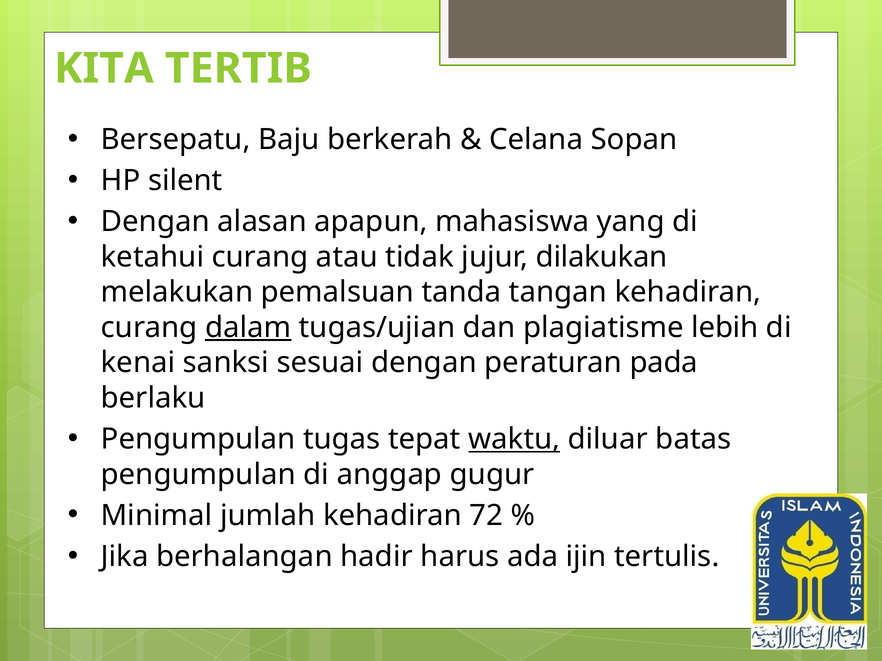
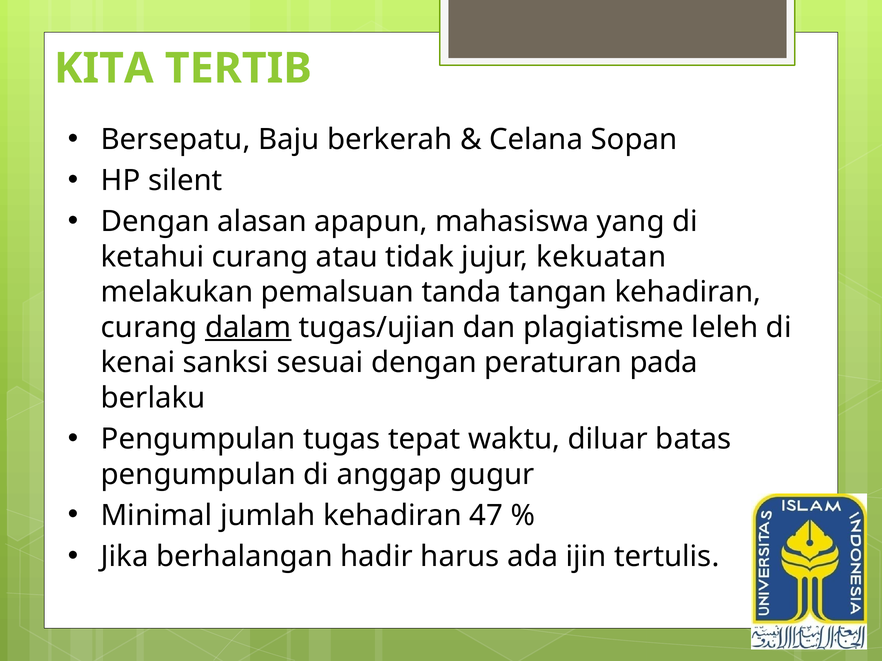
dilakukan: dilakukan -> kekuatan (601, 257)
lebih: lebih -> leleh (725, 328)
waktu underline: present -> none (514, 439)
72: 72 -> 47 (486, 516)
